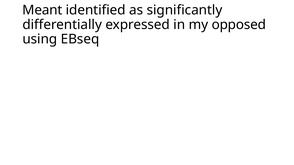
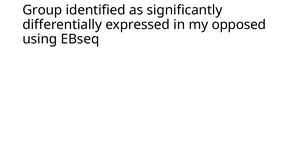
Meant: Meant -> Group (42, 10)
